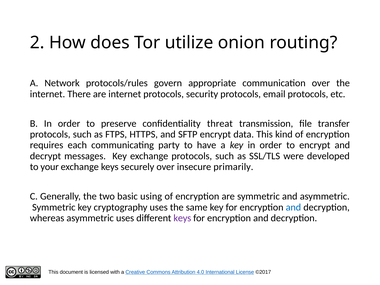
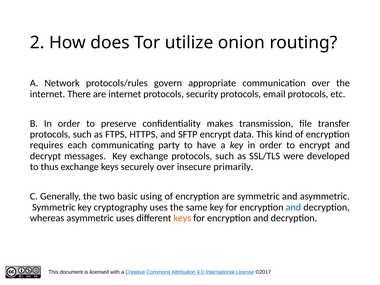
threat: threat -> makes (220, 124)
your: your -> thus (50, 167)
keys colour: purple -> orange (182, 218)
